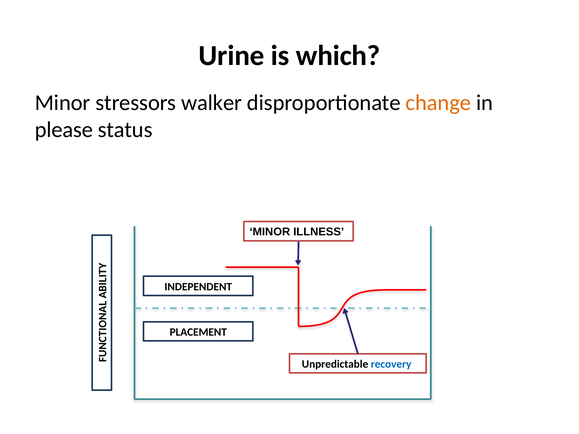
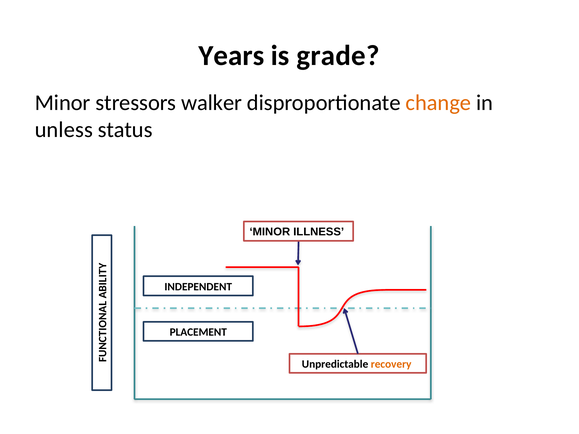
Urine: Urine -> Years (231, 56)
which: which -> grade (338, 56)
please: please -> unless (64, 130)
recovery colour: blue -> orange (391, 364)
